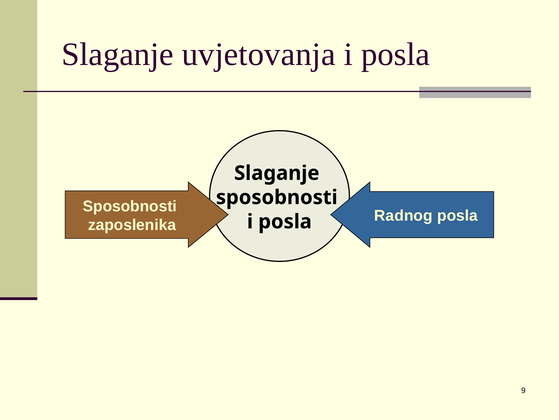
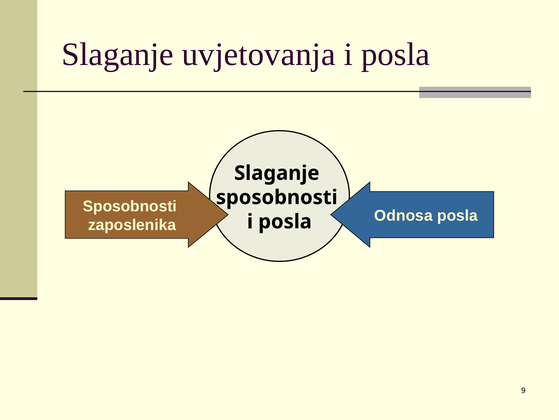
Radnog: Radnog -> Odnosa (403, 215)
